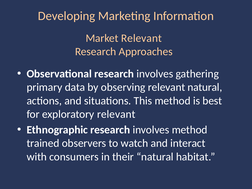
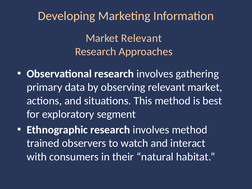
relevant natural: natural -> market (205, 87)
exploratory relevant: relevant -> segment (116, 114)
